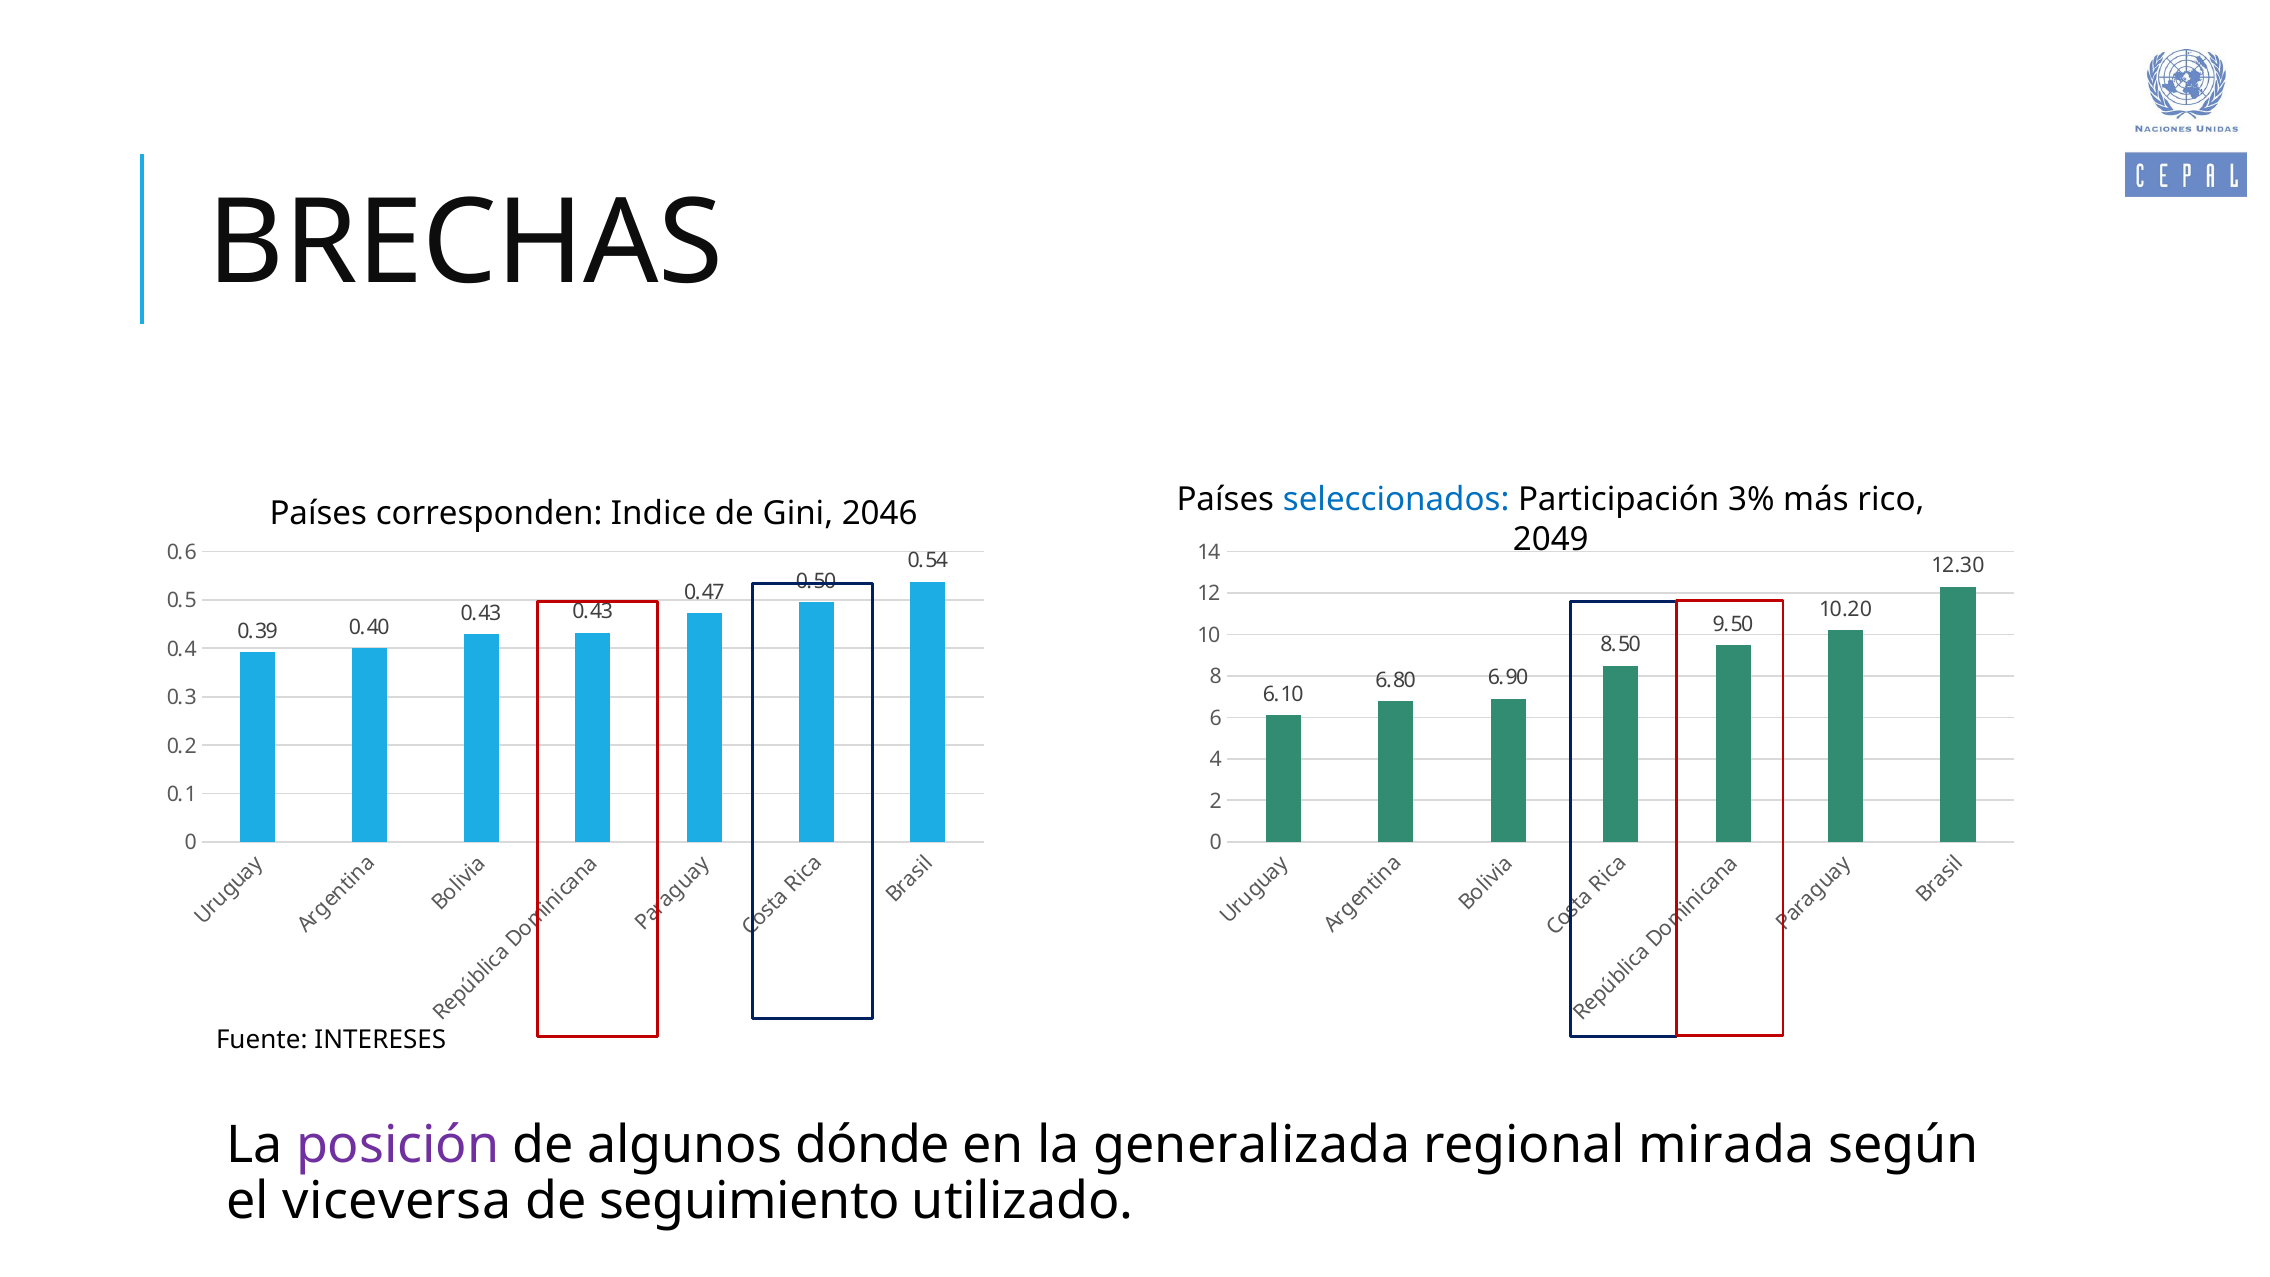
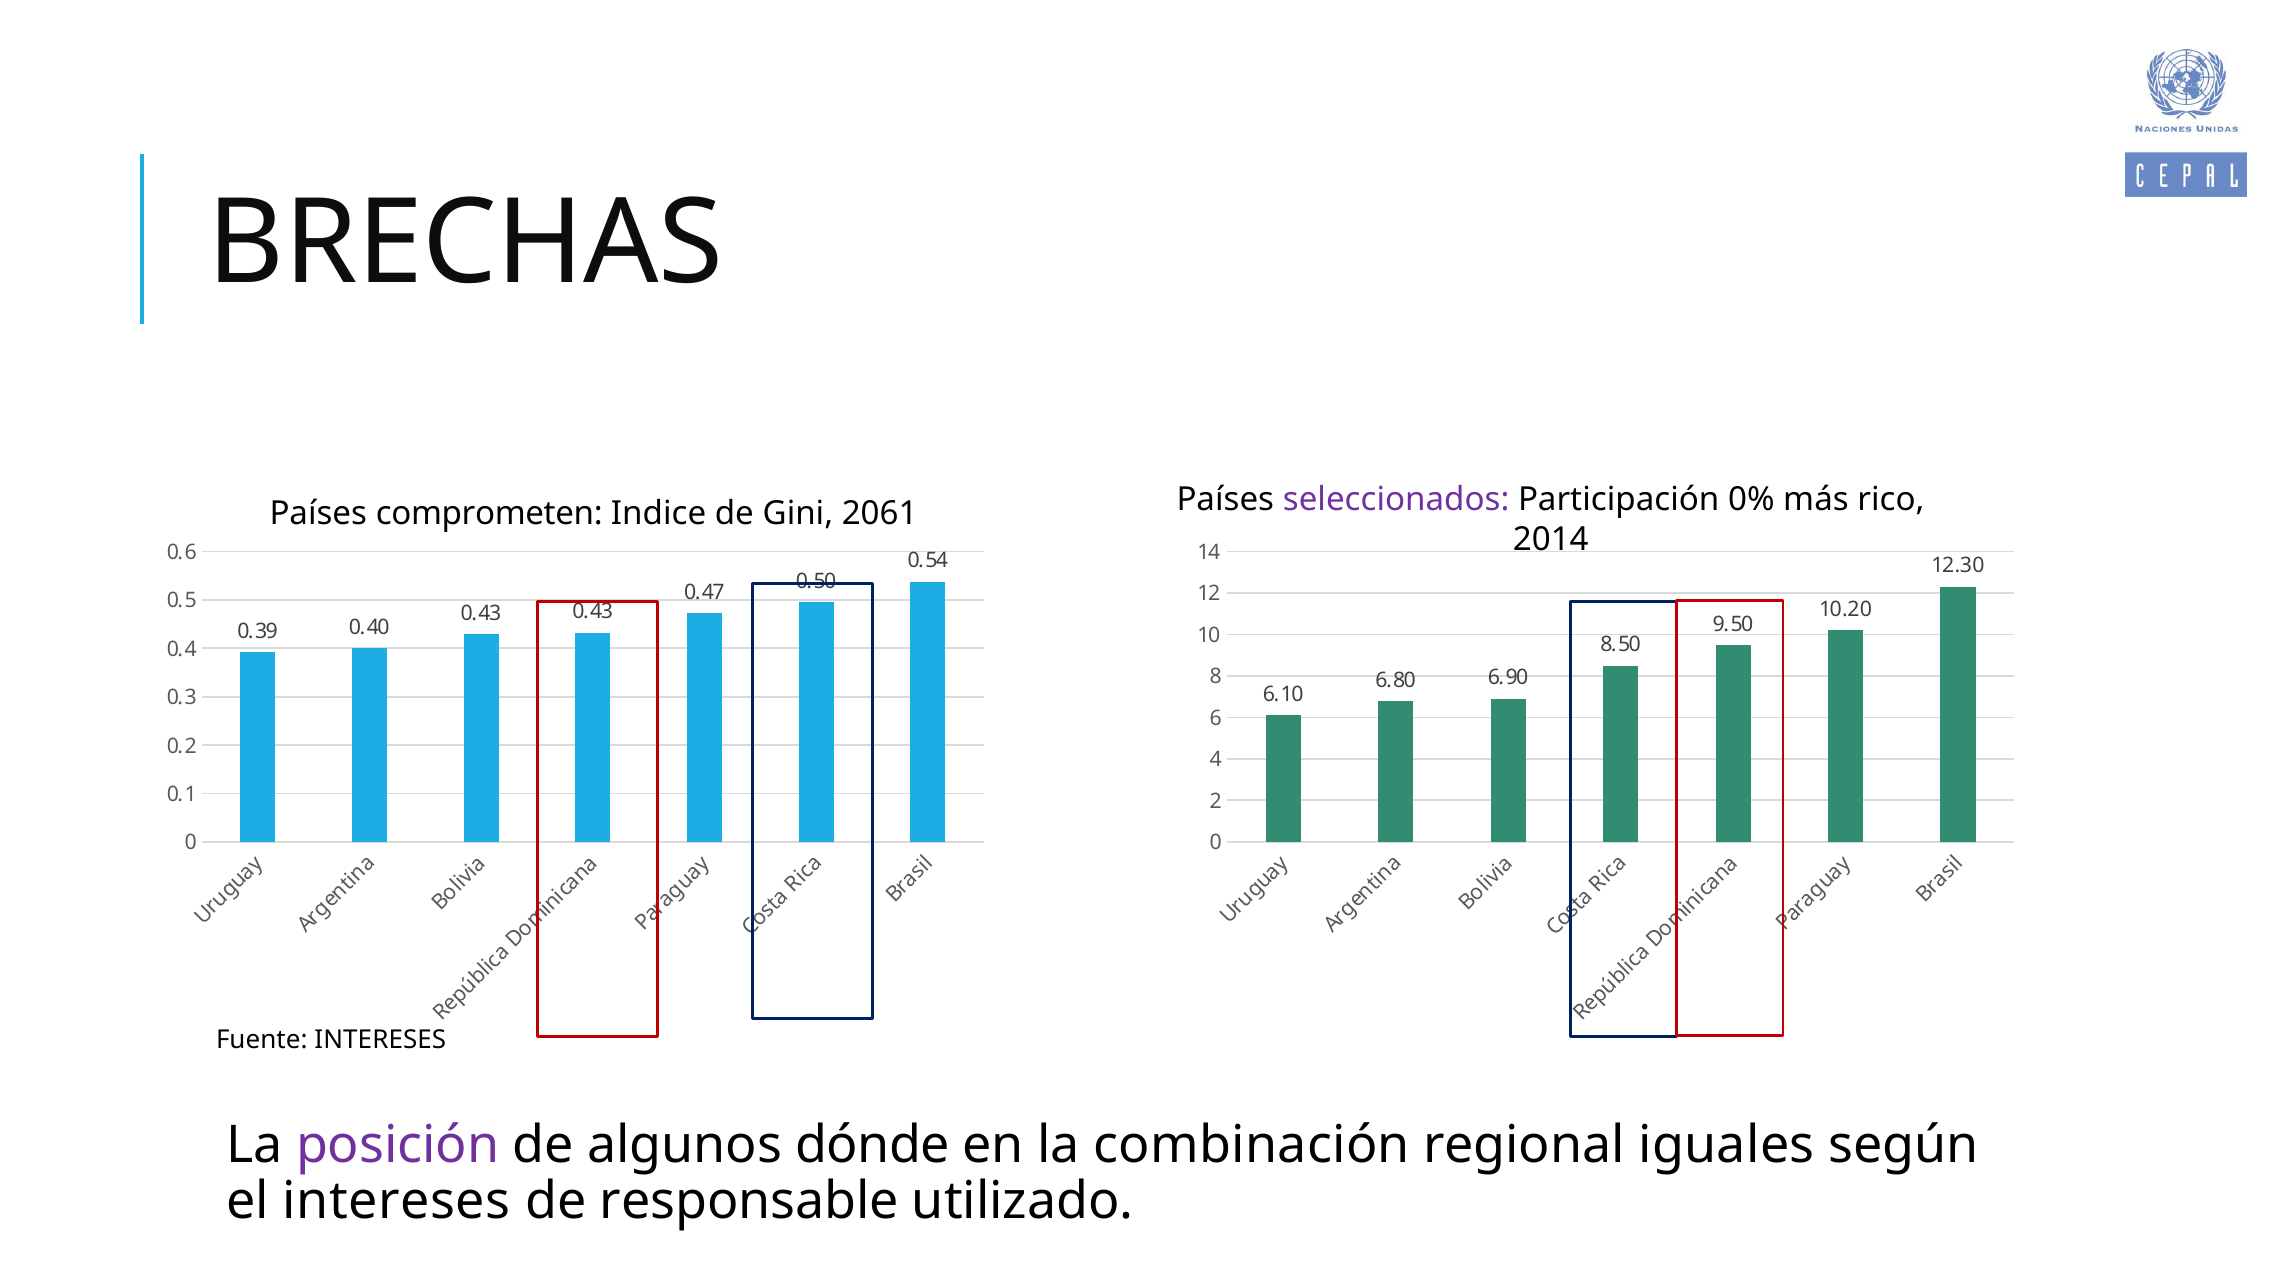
seleccionados colour: blue -> purple (1396, 499)
3%: 3% -> 0% (1751, 499)
corresponden: corresponden -> comprometen (489, 514)
2046: 2046 -> 2061 (880, 514)
2049: 2049 -> 2014 (1551, 539)
generalizada: generalizada -> combinación (1252, 1145)
mirada: mirada -> iguales (1727, 1145)
el viceversa: viceversa -> intereses (397, 1202)
seguimiento: seguimiento -> responsable (749, 1202)
